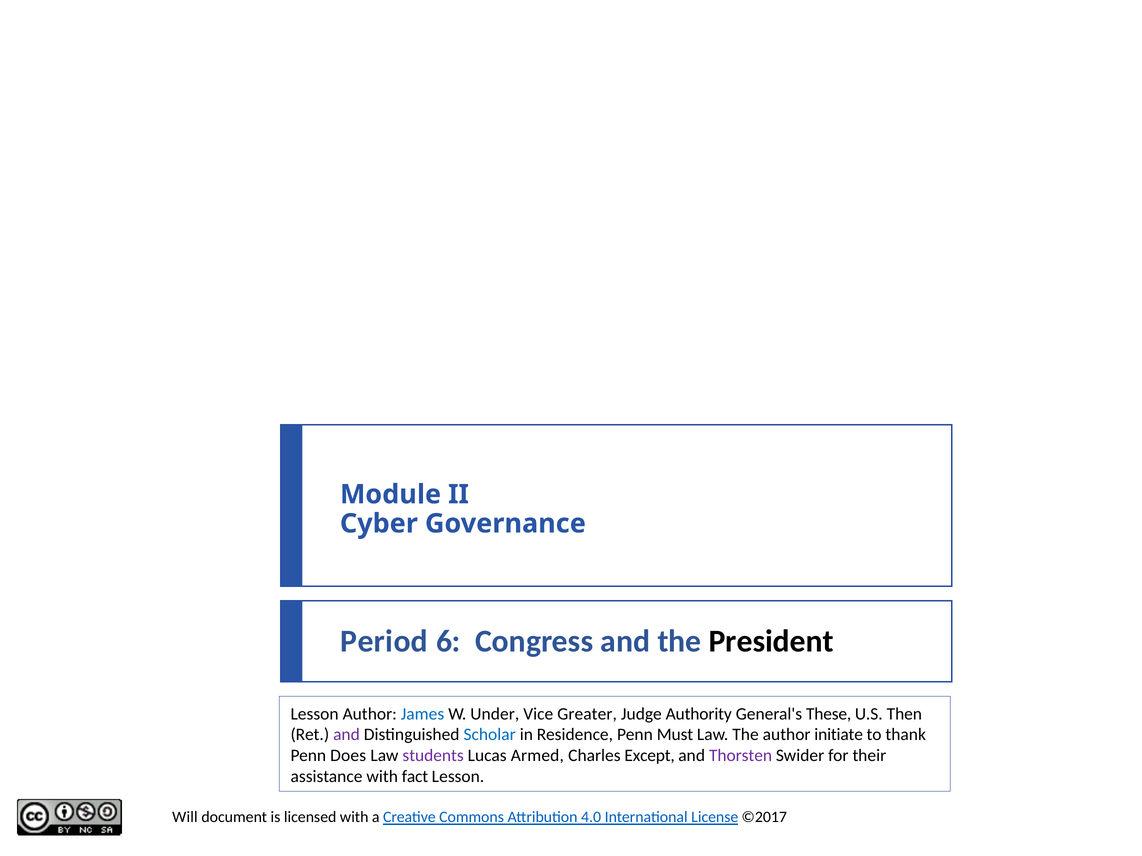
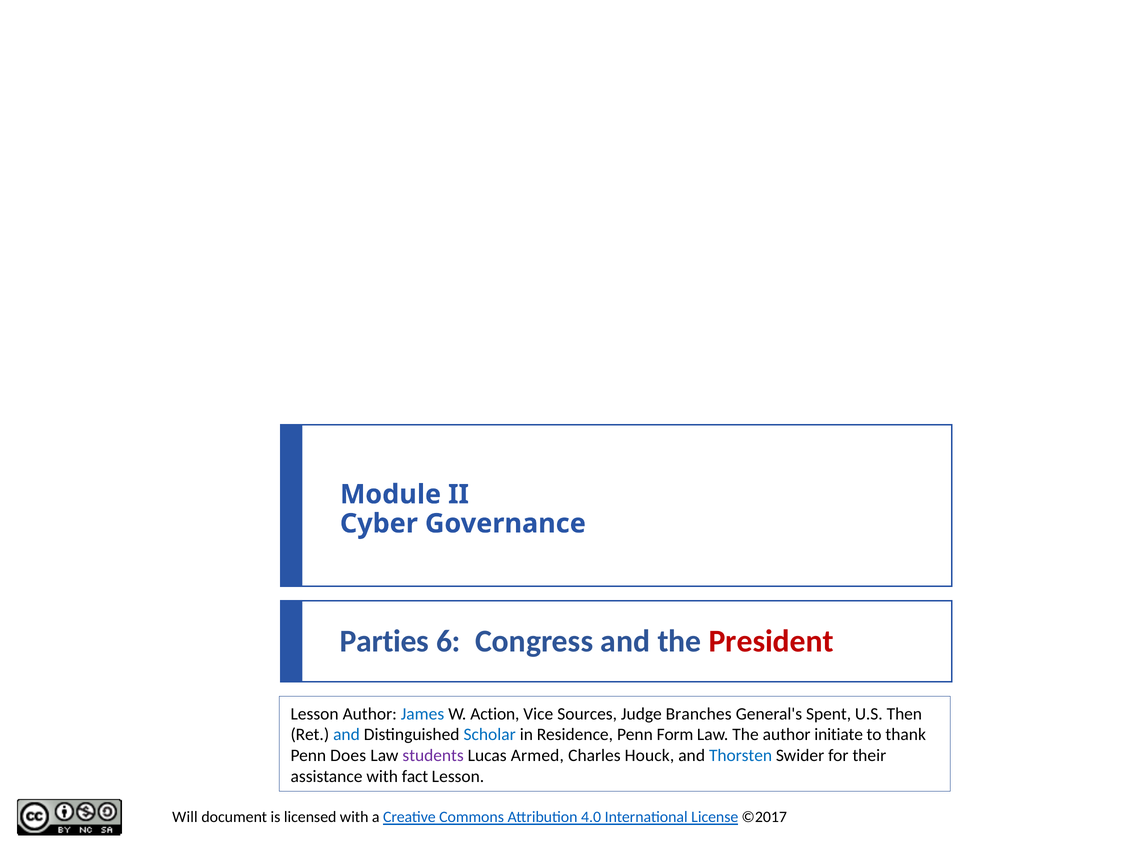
Period: Period -> Parties (384, 641)
President colour: black -> red (771, 641)
Under: Under -> Action (495, 714)
Greater: Greater -> Sources (587, 714)
Authority: Authority -> Branches (699, 714)
These: These -> Spent (829, 714)
and colour: purple -> blue (346, 735)
Must: Must -> Form (675, 735)
Except: Except -> Houck (649, 756)
Thorsten colour: purple -> blue (741, 756)
